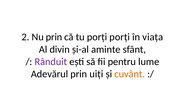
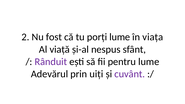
Nu prin: prin -> fost (54, 37)
porți porți: porți -> lume (120, 37)
divin: divin -> viață (60, 49)
aminte: aminte -> nespus (106, 49)
cuvânt colour: orange -> purple (130, 74)
